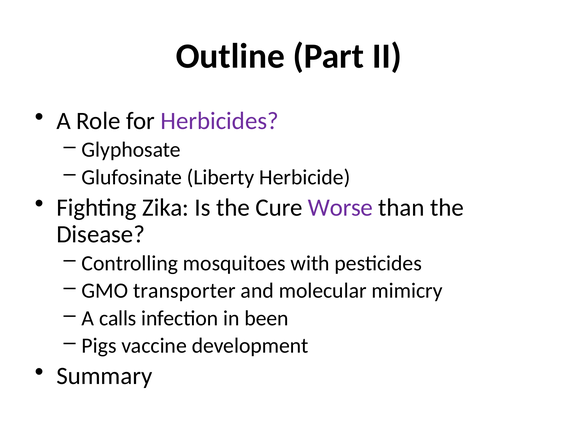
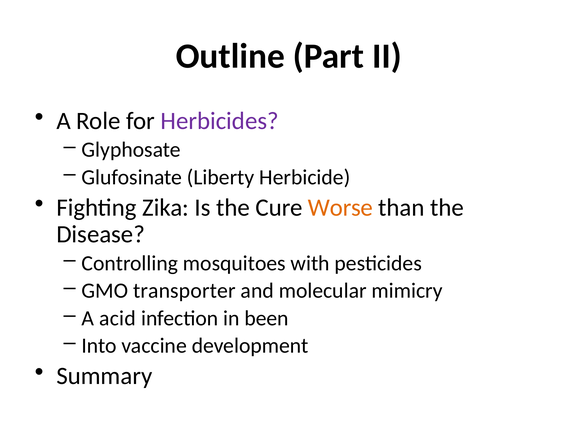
Worse colour: purple -> orange (341, 207)
calls: calls -> acid (118, 318)
Pigs: Pigs -> Into (99, 345)
